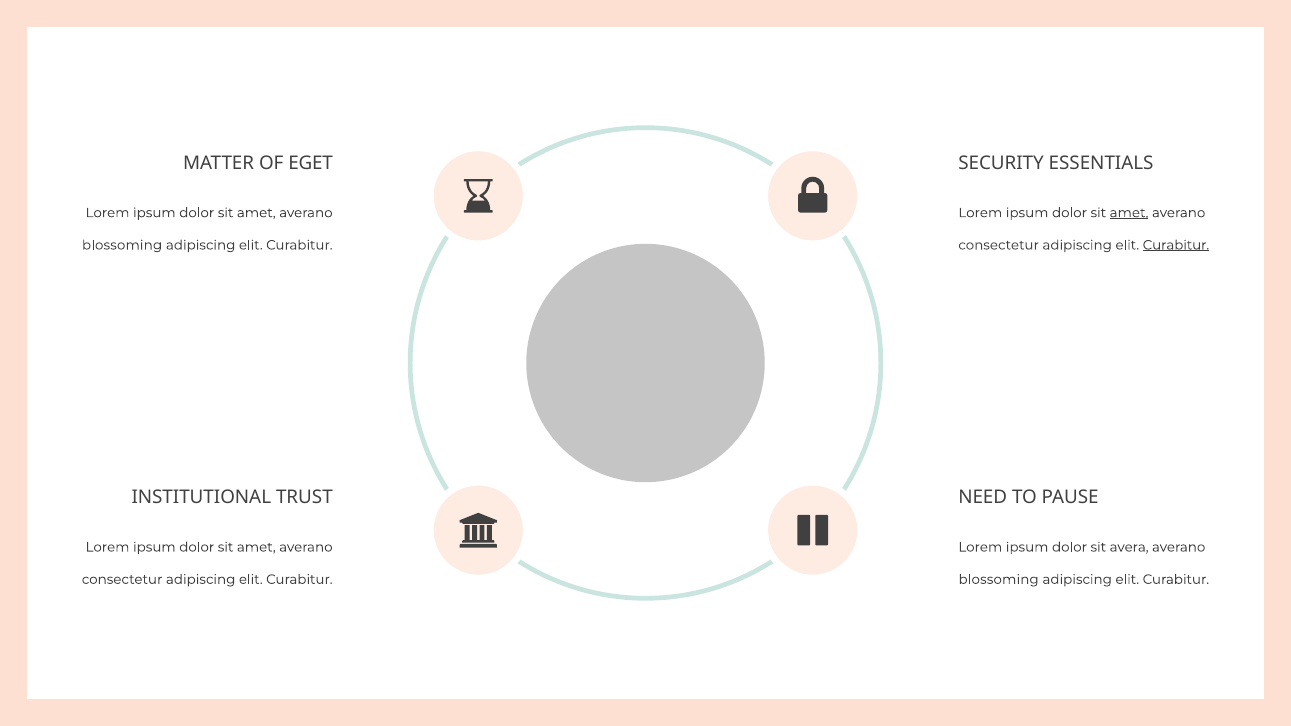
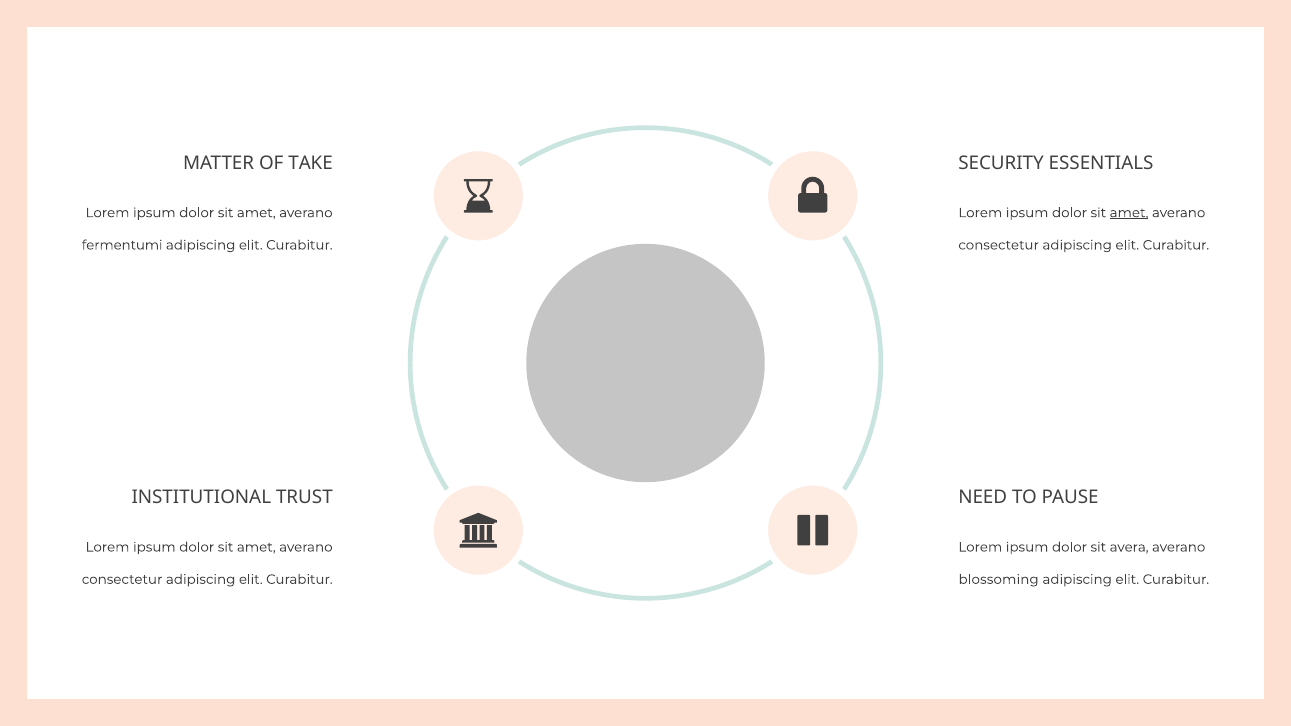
EGET: EGET -> TAKE (311, 163)
blossoming: blossoming -> fermentumi (122, 245)
Curabitur underline: present -> none (1176, 245)
